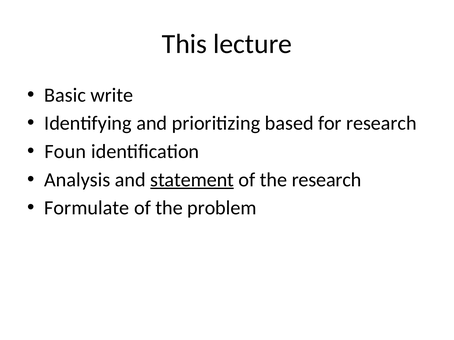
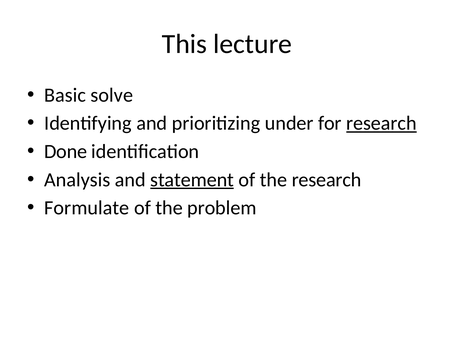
write: write -> solve (112, 95)
based: based -> under (289, 123)
research underline: none -> present (381, 123)
Foun: Foun -> Done (66, 152)
